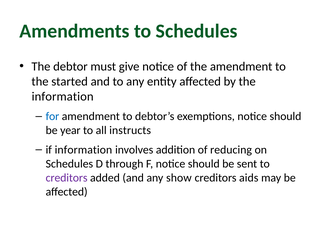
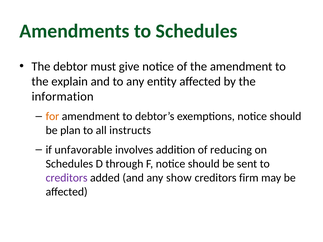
started: started -> explain (70, 82)
for colour: blue -> orange (52, 116)
year: year -> plan (70, 131)
if information: information -> unfavorable (83, 150)
aids: aids -> firm (249, 178)
